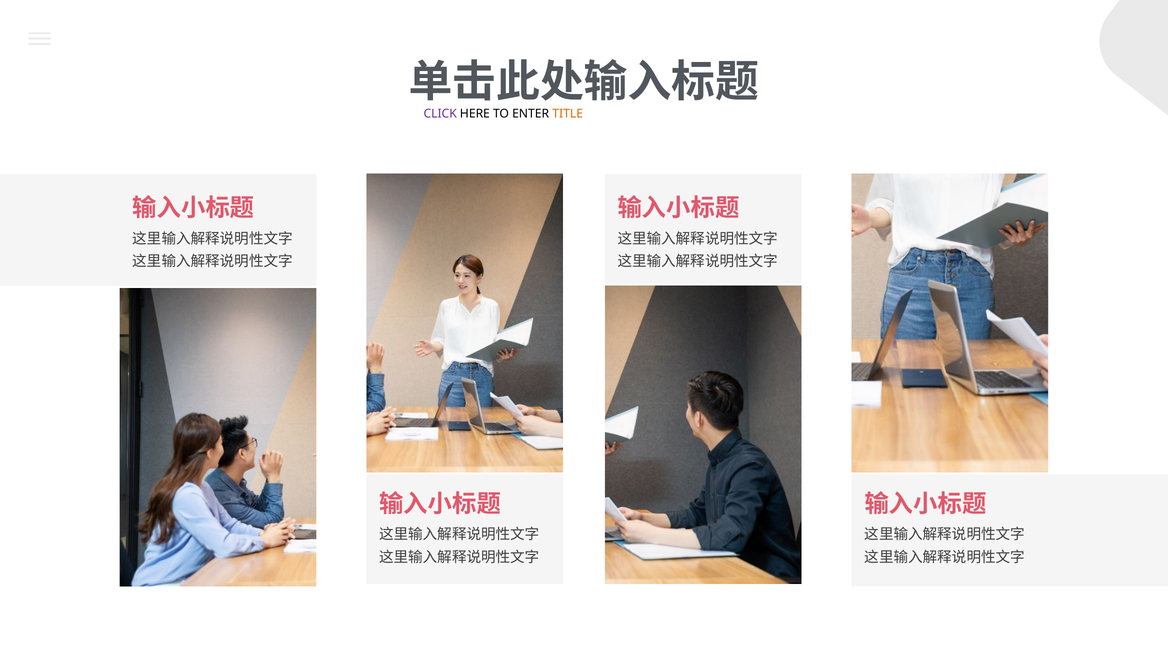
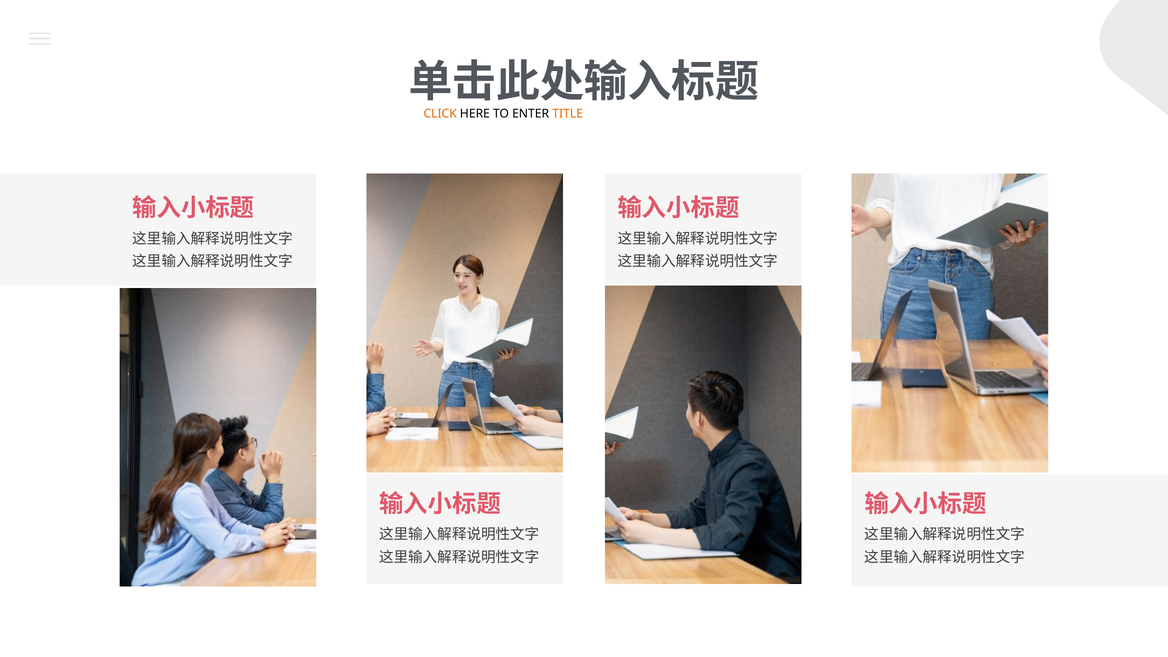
CLICK colour: purple -> orange (440, 114)
